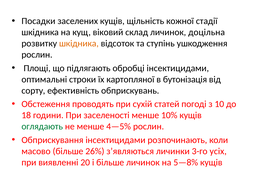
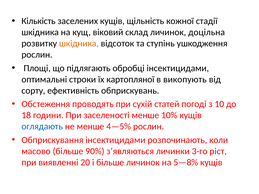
Посадки: Посадки -> Кількість (38, 21)
бутонізація: бутонізація -> викопують (185, 79)
оглядають colour: green -> blue (42, 127)
26%: 26% -> 90% (95, 151)
усіх: усіх -> ріст (218, 151)
